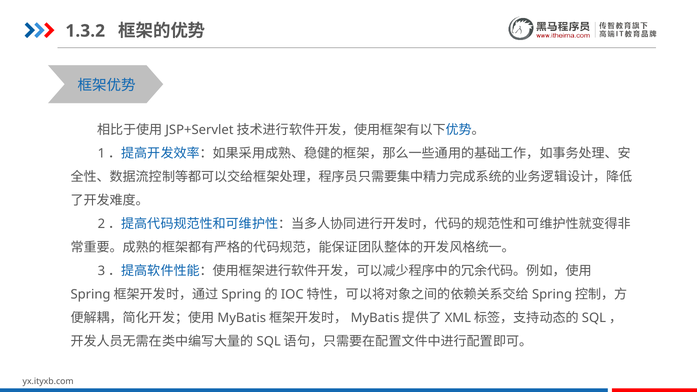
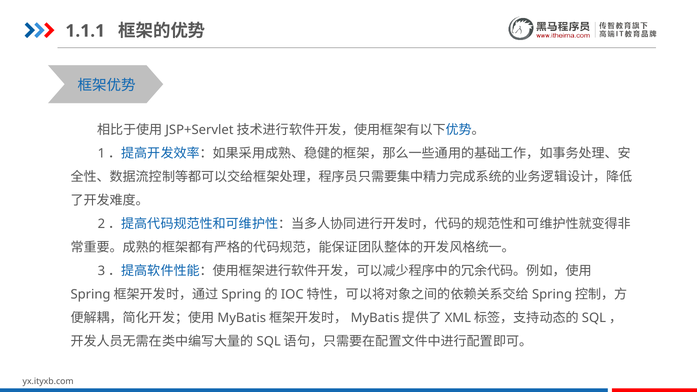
1.3.2: 1.3.2 -> 1.1.1 (85, 31)
